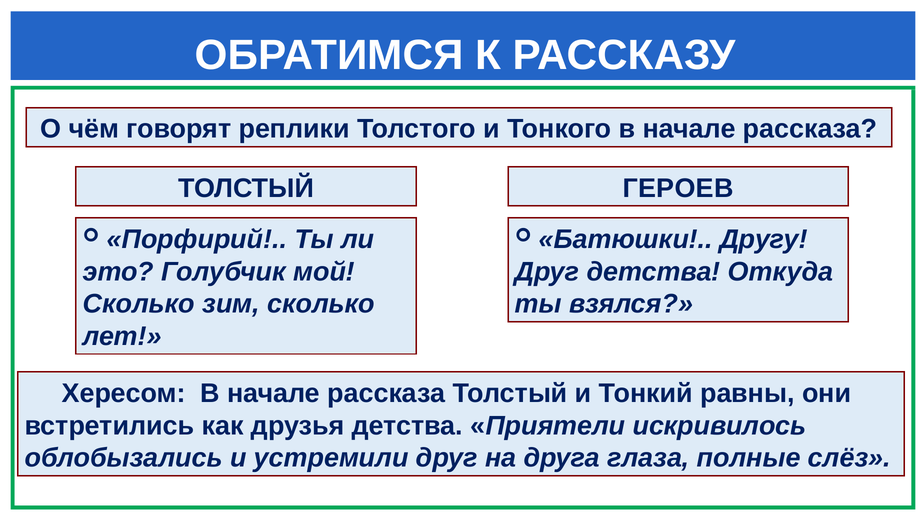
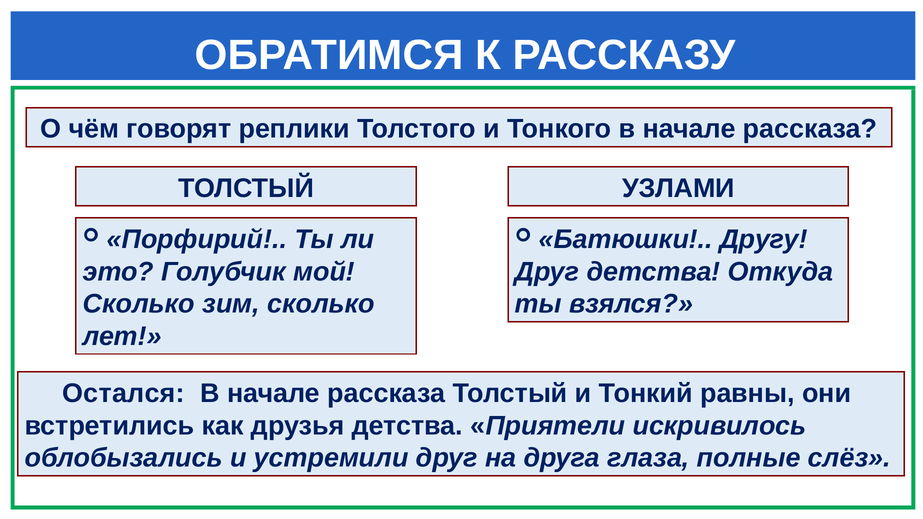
ГЕРОЕВ: ГЕРОЕВ -> УЗЛАМИ (678, 188)
Хересом: Хересом -> Остался (124, 394)
